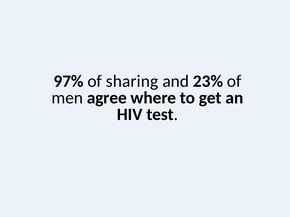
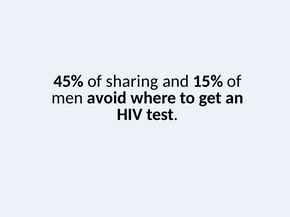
97%: 97% -> 45% (69, 81)
23%: 23% -> 15% (208, 81)
agree: agree -> avoid (107, 98)
